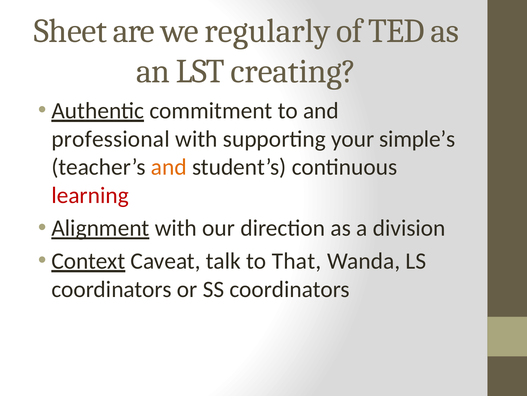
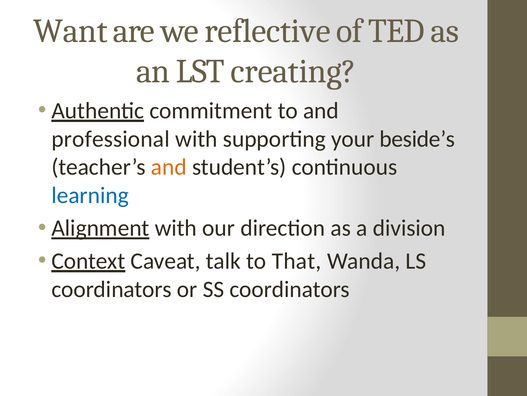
Sheet: Sheet -> Want (70, 31)
regularly: regularly -> reflective (268, 31)
simple’s: simple’s -> beside’s (417, 139)
learning colour: red -> blue (90, 195)
